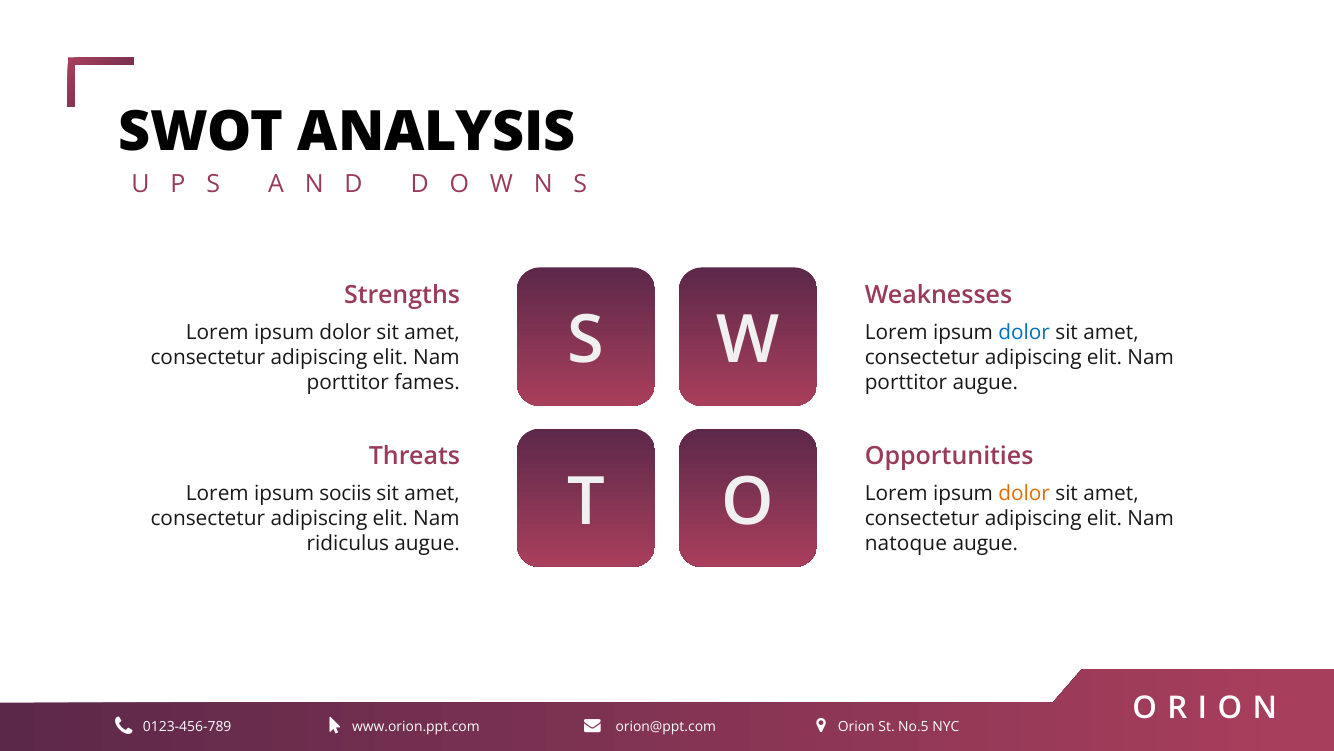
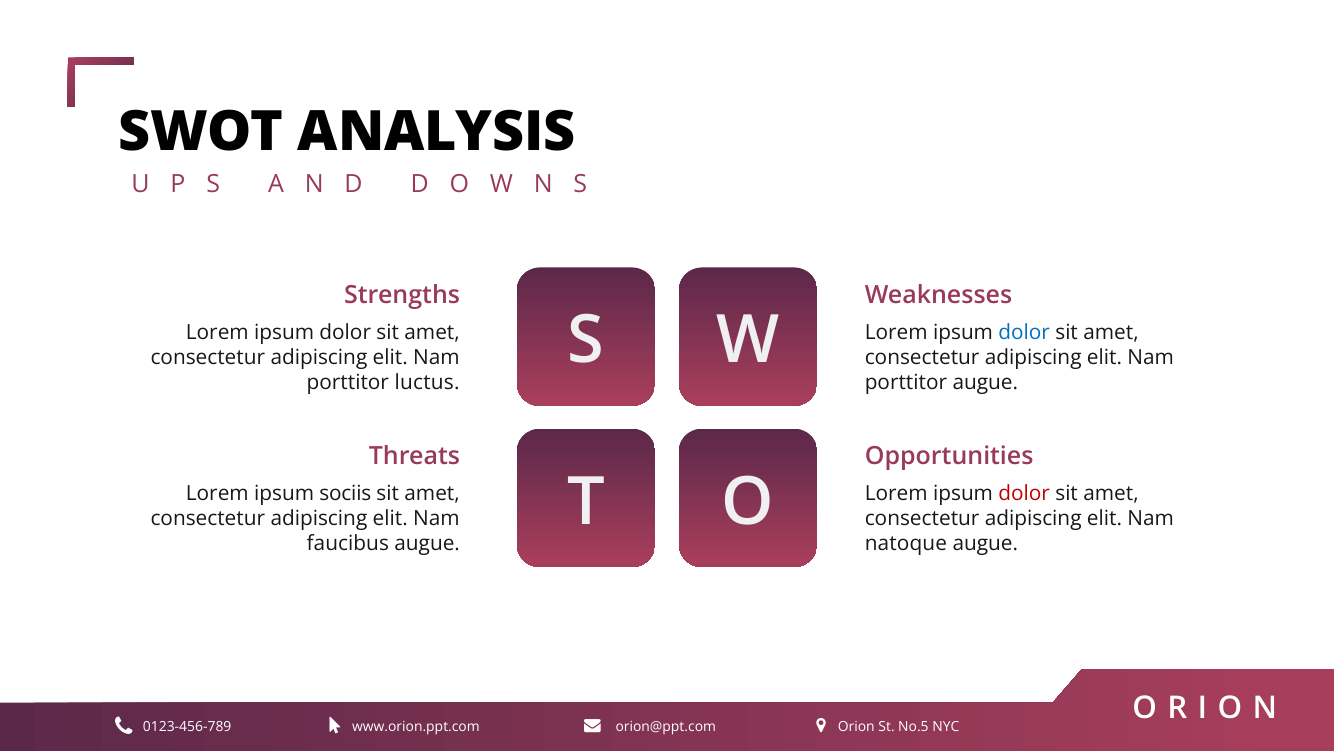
fames: fames -> luctus (427, 382)
dolor colour: orange -> red (1024, 493)
ridiculus: ridiculus -> faucibus (348, 544)
